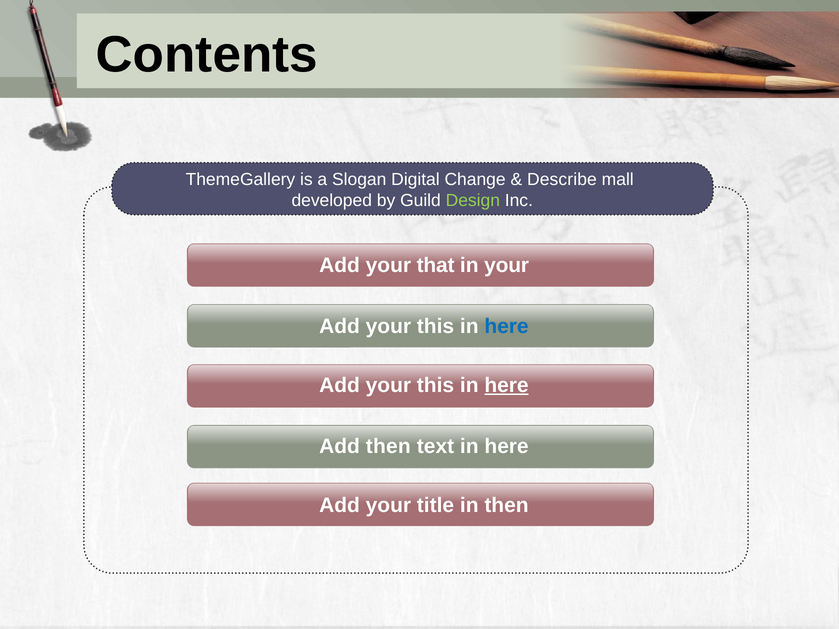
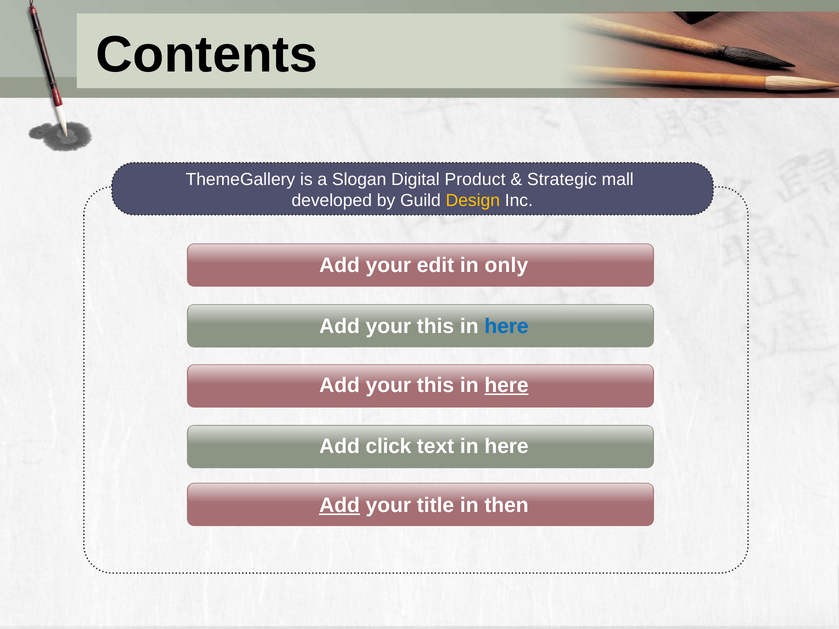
Change: Change -> Product (475, 180)
Describe: Describe -> Strategic (562, 180)
Design colour: light green -> yellow (473, 200)
that: that -> edit (435, 265)
in your: your -> only (506, 265)
Add then: then -> click (389, 446)
Add underline: none -> present (340, 505)
